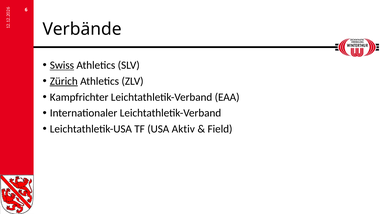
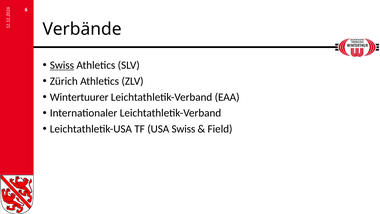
Zürich underline: present -> none (64, 81)
Kampfrichter: Kampfrichter -> Wintertuurer (79, 97)
USA Aktiv: Aktiv -> Swiss (183, 129)
